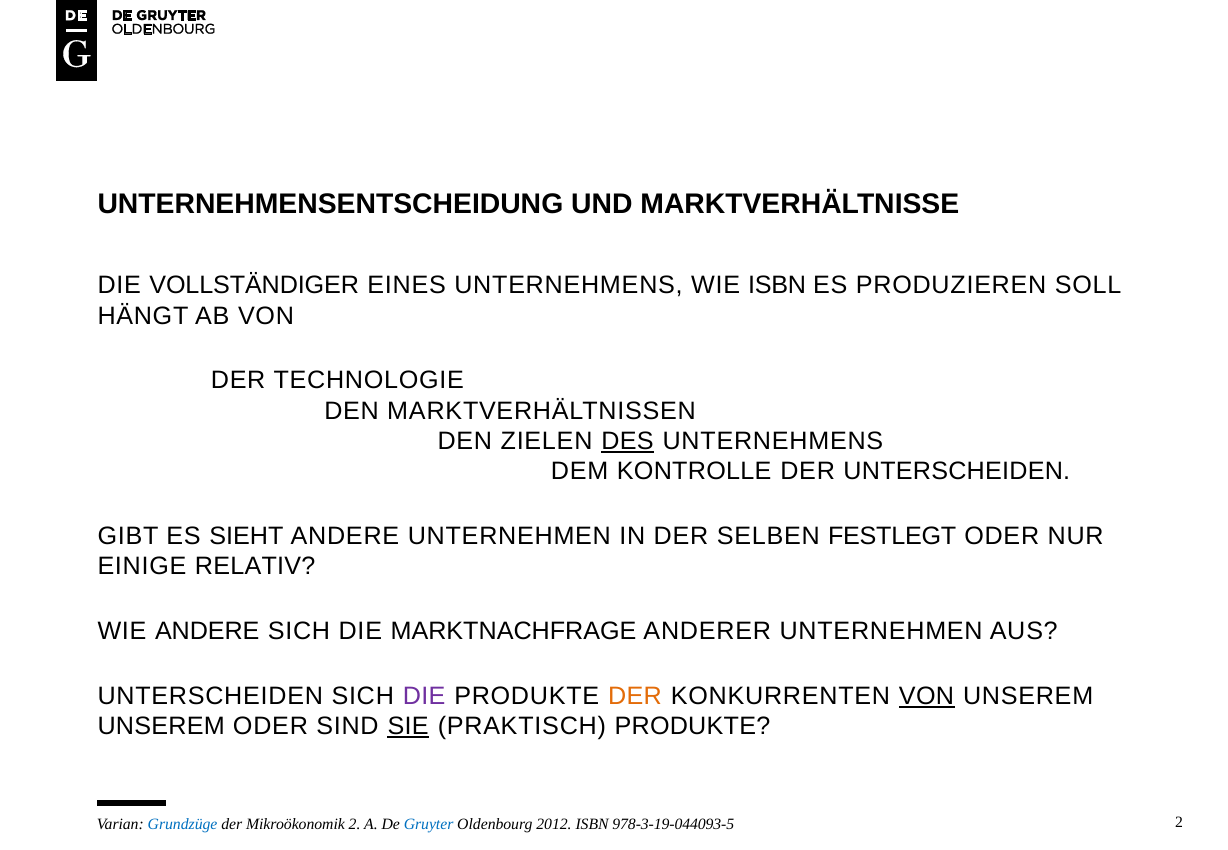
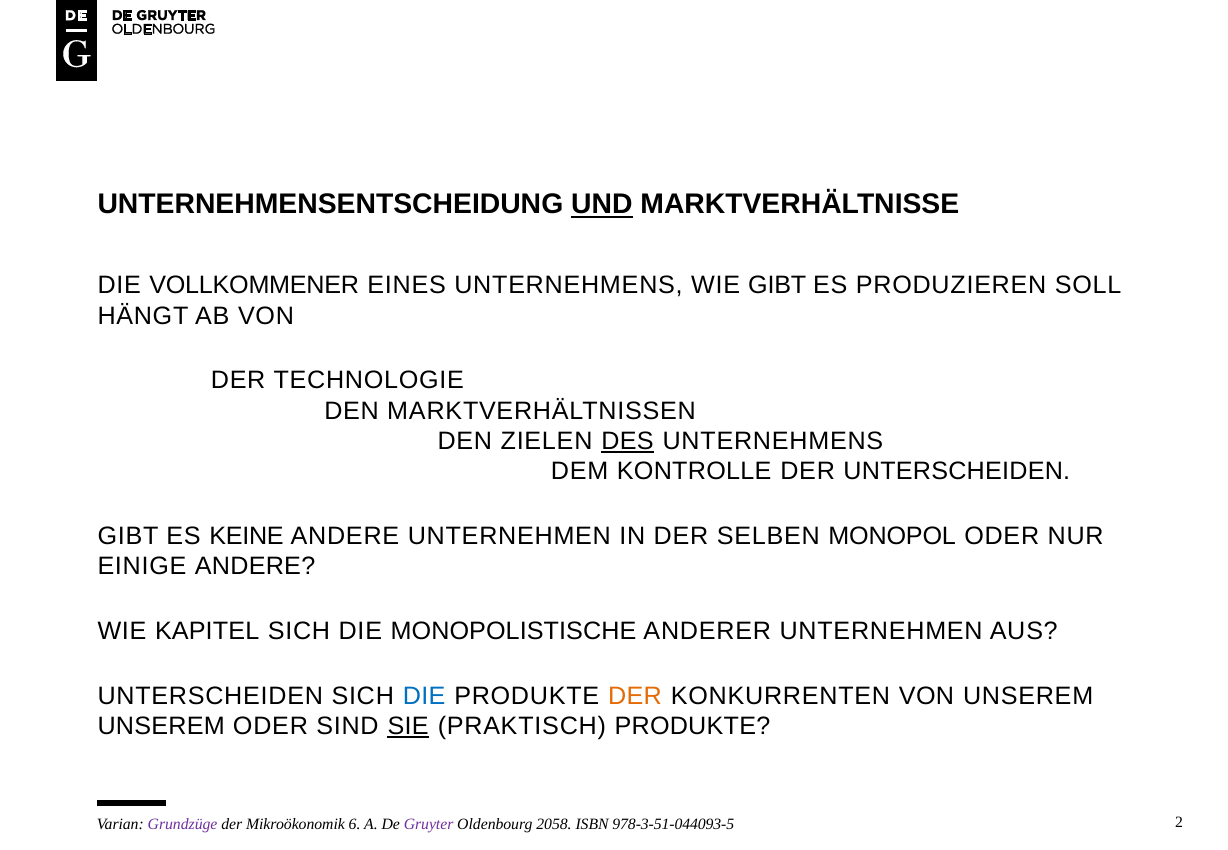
UND underline: none -> present (602, 205)
VOLLSTÄNDIGER: VOLLSTÄNDIGER -> VOLLKOMMENER (254, 286)
WIE ISBN: ISBN -> GIBT (777, 286)
SIEHT: SIEHT -> KEINE (247, 536)
FESTLEGT: FESTLEGT -> MONOPOL (892, 536)
EINIGE RELATIV: RELATIV -> ANDERE (255, 566)
WIE ANDERE: ANDERE -> KAPITEL (207, 631)
MARKTNACHFRAGE: MARKTNACHFRAGE -> MONOPOLISTISCHE (513, 631)
DIE colour: purple -> blue (424, 696)
VON underline: present -> none (926, 696)
Grundzüge colour: blue -> purple (183, 825)
Mikroökonomik 2: 2 -> 6 (355, 825)
Gruyter colour: blue -> purple (429, 825)
2012: 2012 -> 2058 (554, 825)
978-3-19-044093-5: 978-3-19-044093-5 -> 978-3-51-044093-5 (673, 825)
